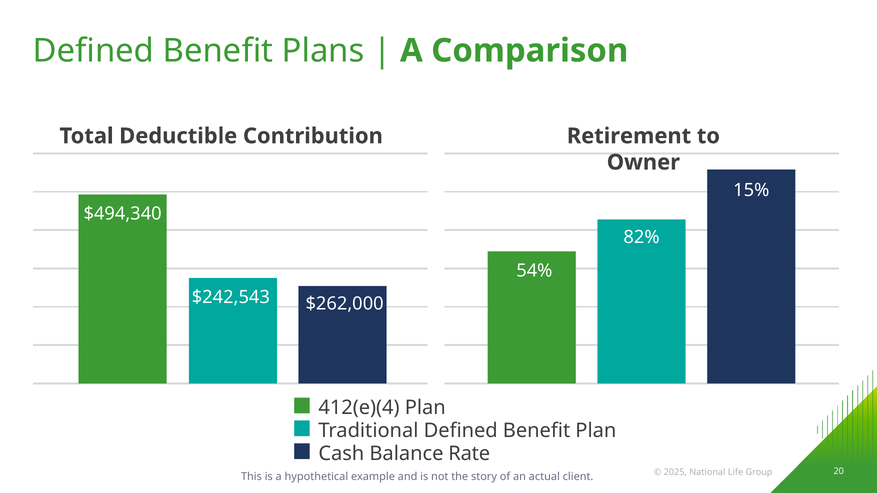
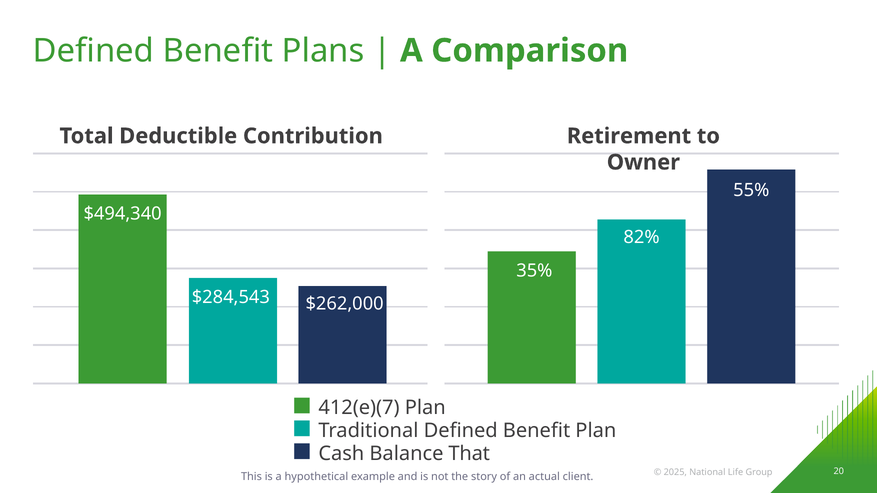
15%: 15% -> 55% (751, 191)
54%: 54% -> 35% (534, 271)
$242,543: $242,543 -> $284,543 (231, 297)
412(e)(4: 412(e)(4 -> 412(e)(7 (359, 408)
Rate: Rate -> That (469, 454)
